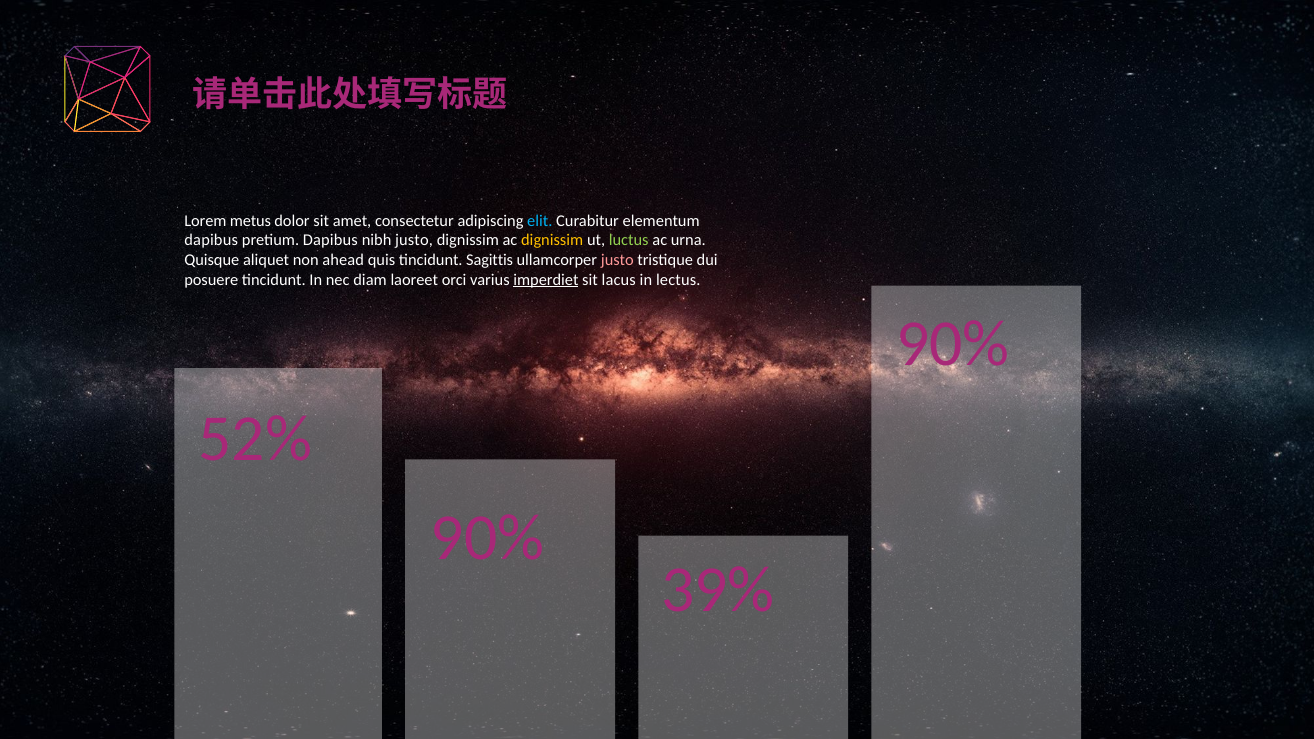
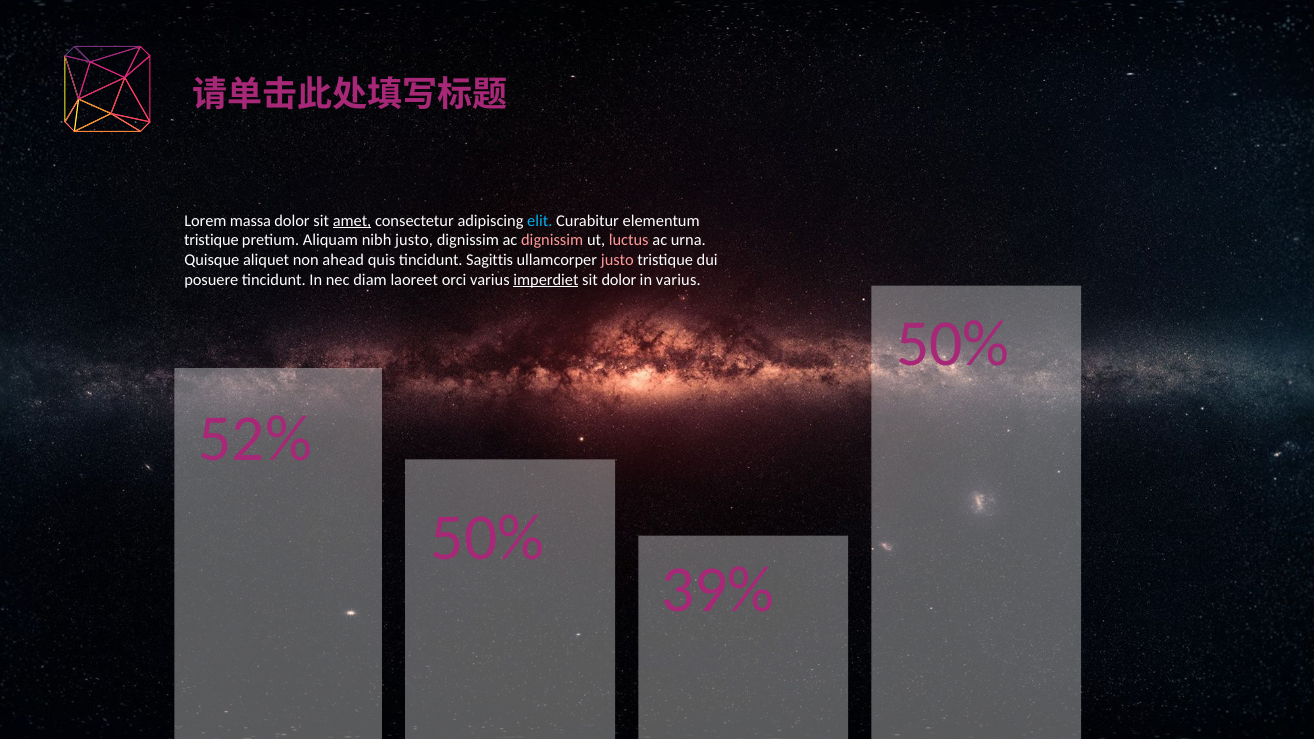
metus: metus -> massa (250, 221)
amet underline: none -> present (352, 221)
dapibus: dapibus -> tristique (211, 240)
pretium Dapibus: Dapibus -> Aliquam (330, 240)
dignissim colour: yellow -> pink (552, 240)
luctus colour: light green -> pink (629, 240)
sit lacus: lacus -> dolor (619, 280)
in lectus: lectus -> varius (678, 280)
90%: 90% -> 50% (953, 344)
90%: 90% -> 50% (487, 538)
